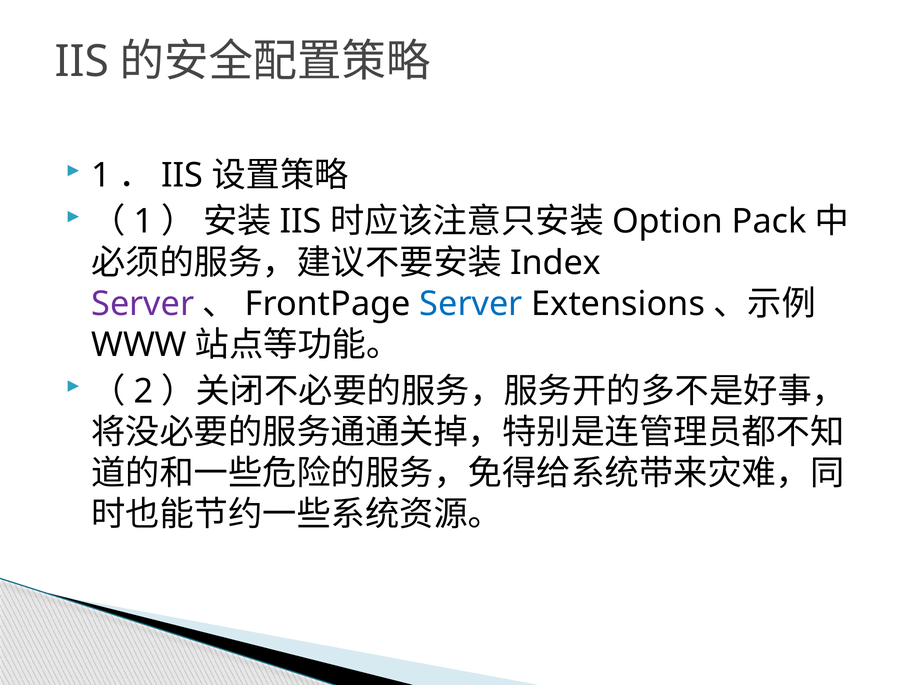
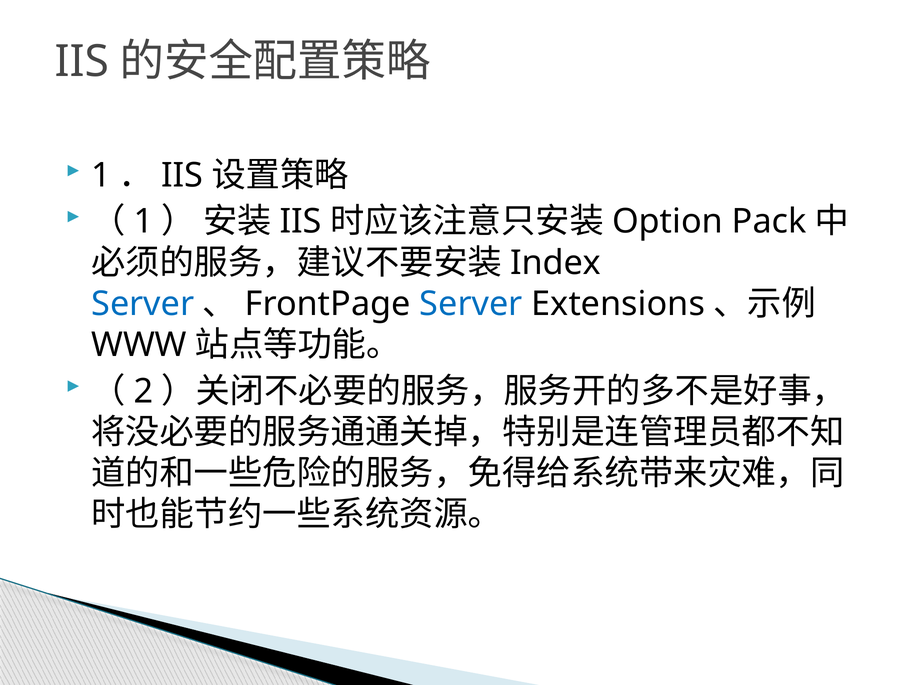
Server colour: purple -> blue (143, 304)
